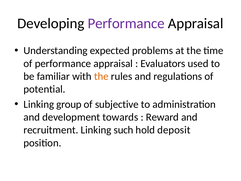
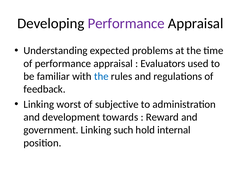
the colour: orange -> blue (101, 76)
potential: potential -> feedback (45, 89)
group: group -> worst (69, 104)
recruitment: recruitment -> government (51, 130)
deposit: deposit -> internal (174, 130)
